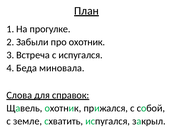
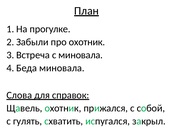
с испугался: испугался -> миновала (81, 55)
земле: земле -> гулять (28, 121)
